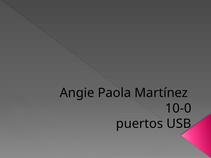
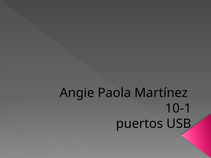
10-0: 10-0 -> 10-1 (178, 108)
